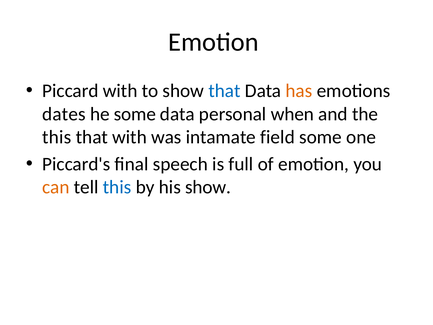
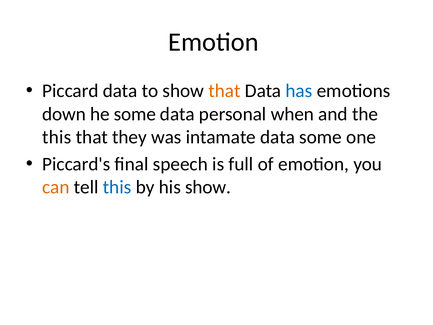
Piccard with: with -> data (120, 91)
that colour: blue -> orange (224, 91)
has colour: orange -> blue (299, 91)
dates: dates -> down (64, 114)
that with: with -> they (130, 137)
intamate field: field -> data (278, 137)
